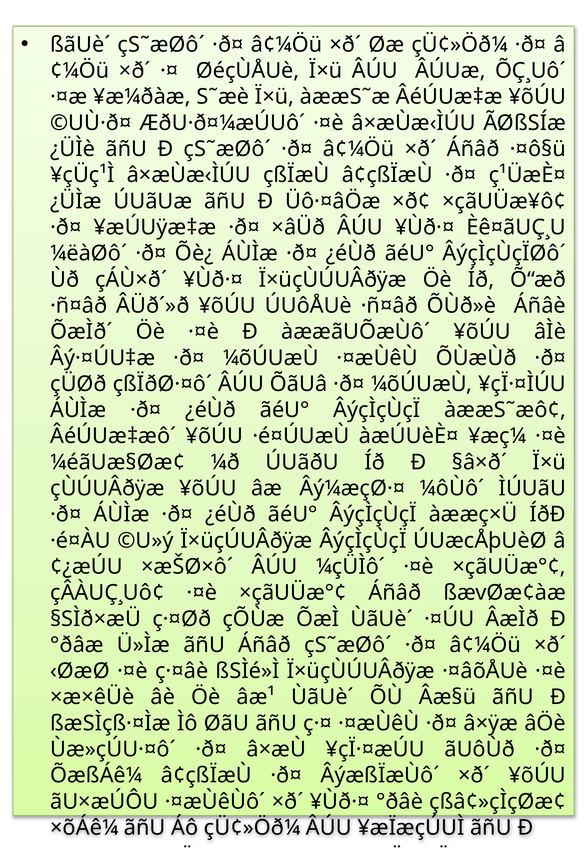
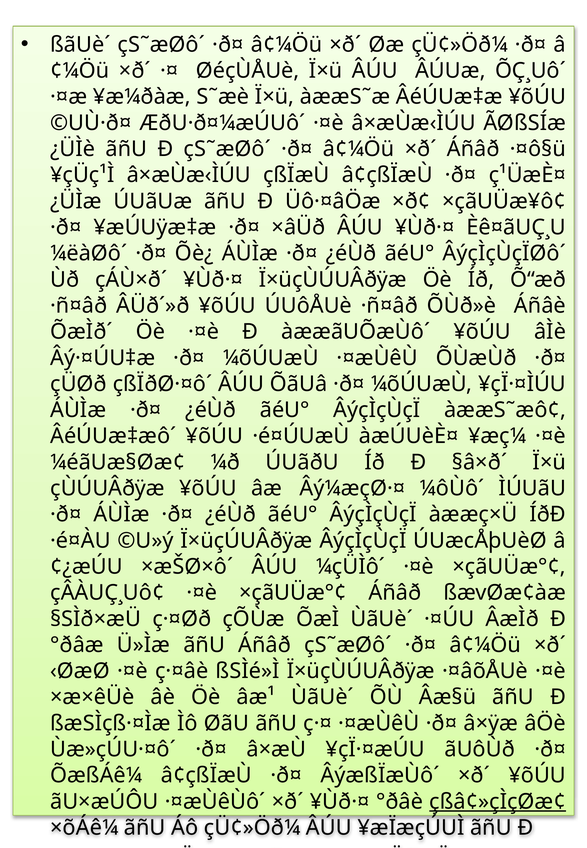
çßâ¢»çÌçØæ¢ underline: none -> present (498, 801)
